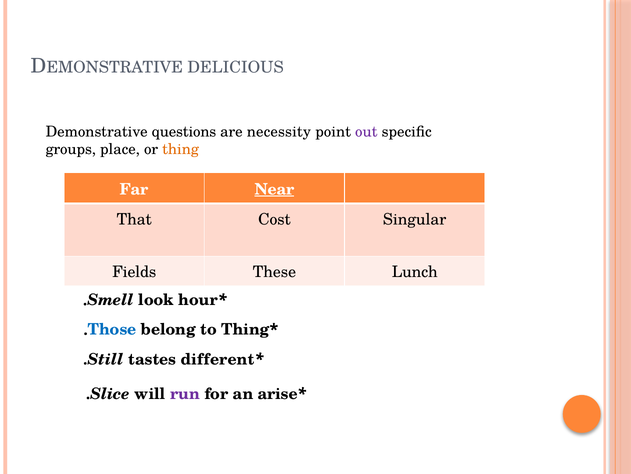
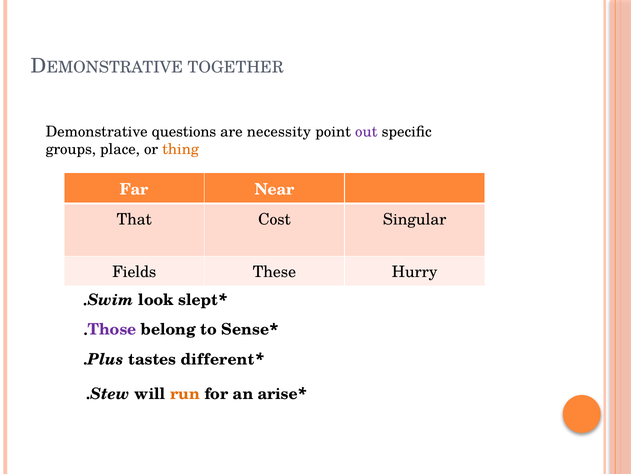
DELICIOUS: DELICIOUS -> TOGETHER (236, 67)
Near underline: present -> none (274, 189)
Lunch: Lunch -> Hurry (415, 272)
Smell: Smell -> Swim (110, 300)
hour: hour -> slept (198, 300)
Those colour: blue -> purple (112, 329)
to Thing: Thing -> Sense (245, 329)
Still: Still -> Plus (105, 359)
Slice: Slice -> Stew (110, 393)
run colour: purple -> orange (185, 393)
